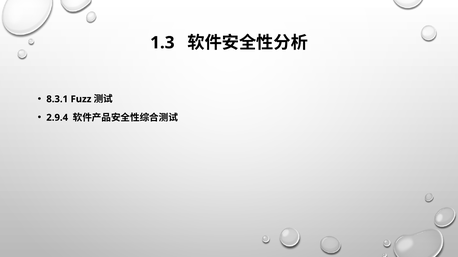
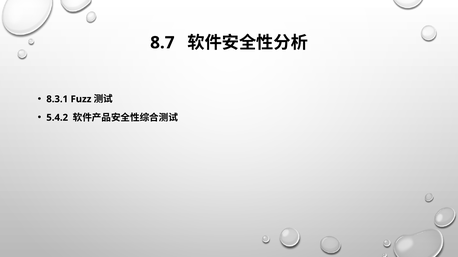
1.3: 1.3 -> 8.7 (162, 43)
2.9.4: 2.9.4 -> 5.4.2 (57, 118)
